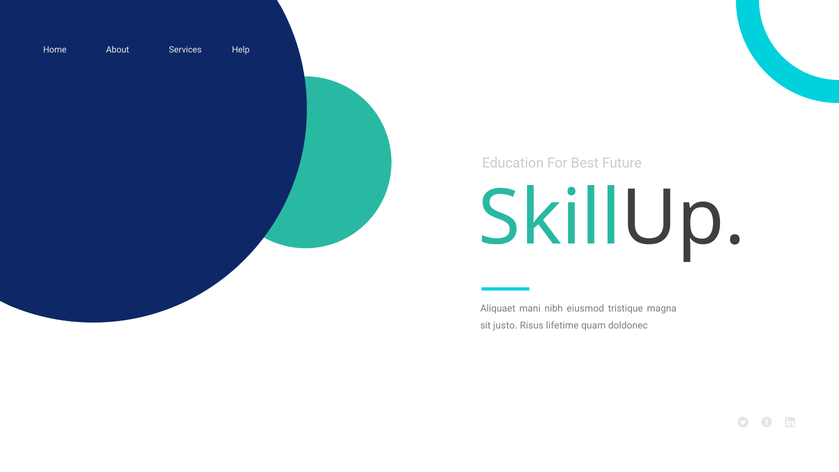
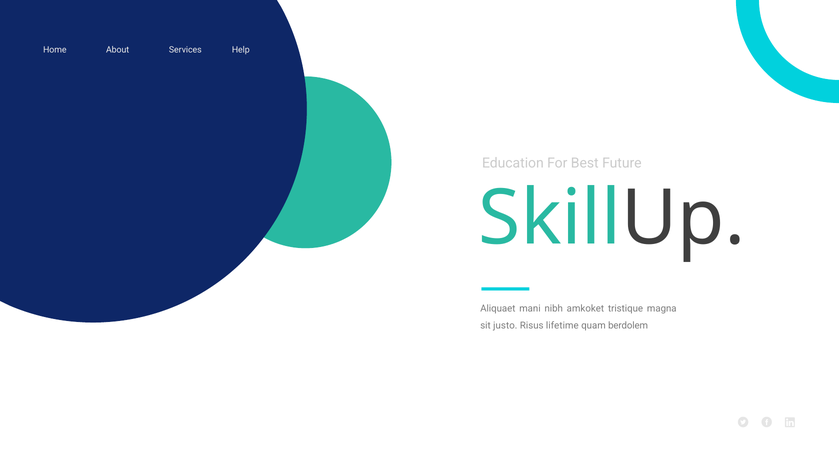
eiusmod: eiusmod -> amkoket (585, 308)
doldonec: doldonec -> berdolem (628, 326)
